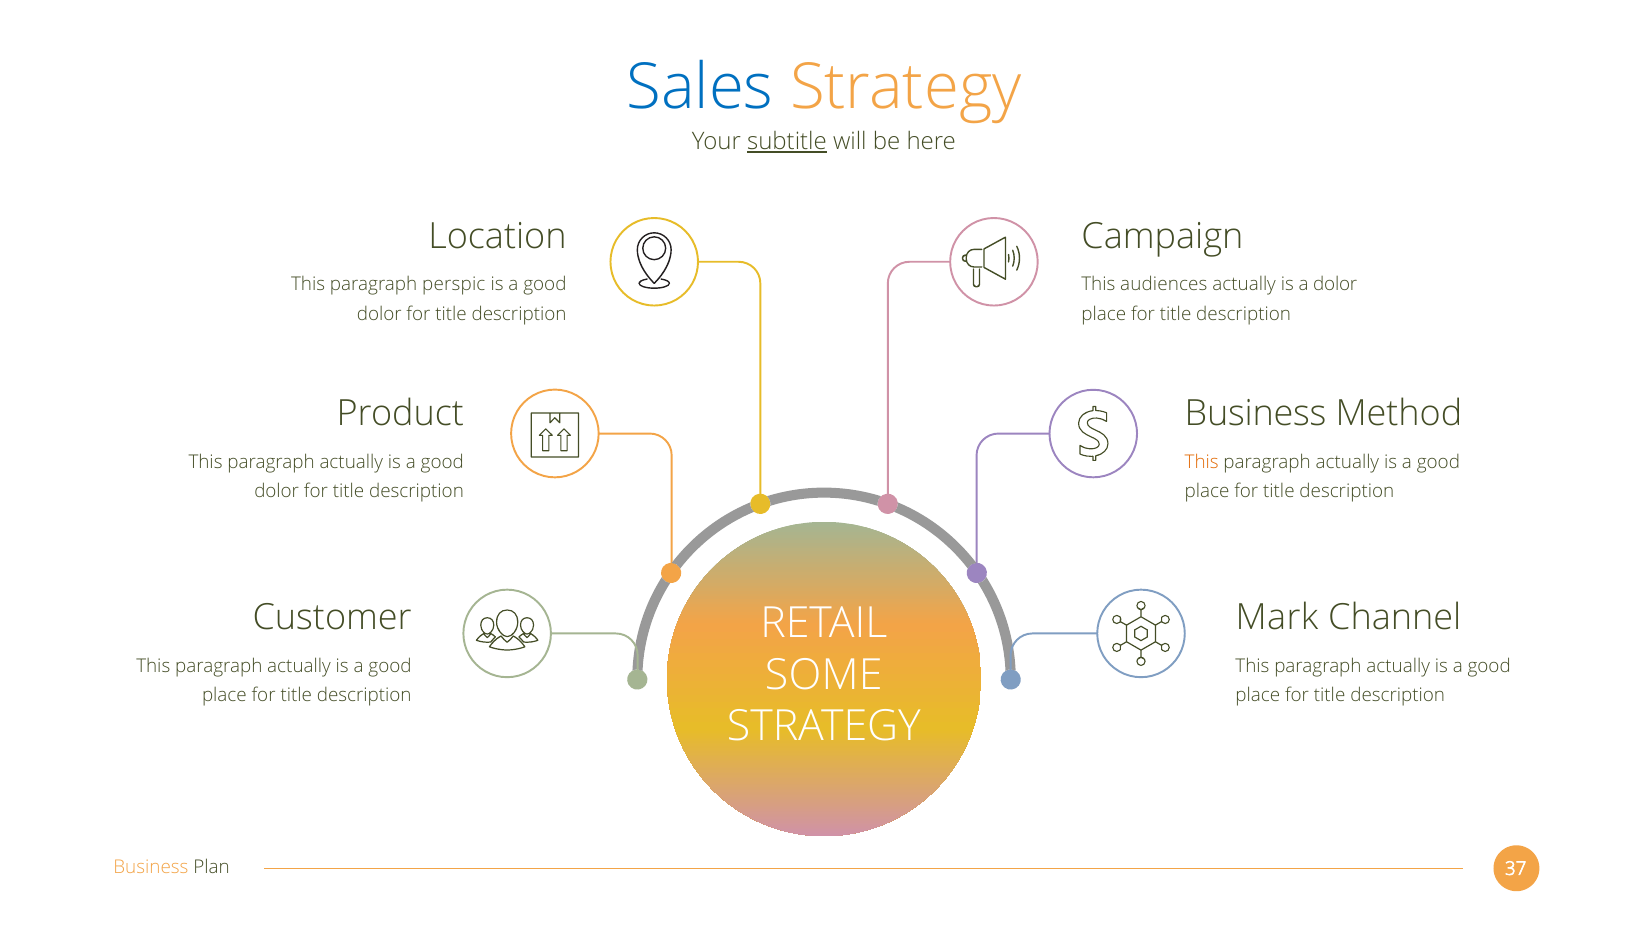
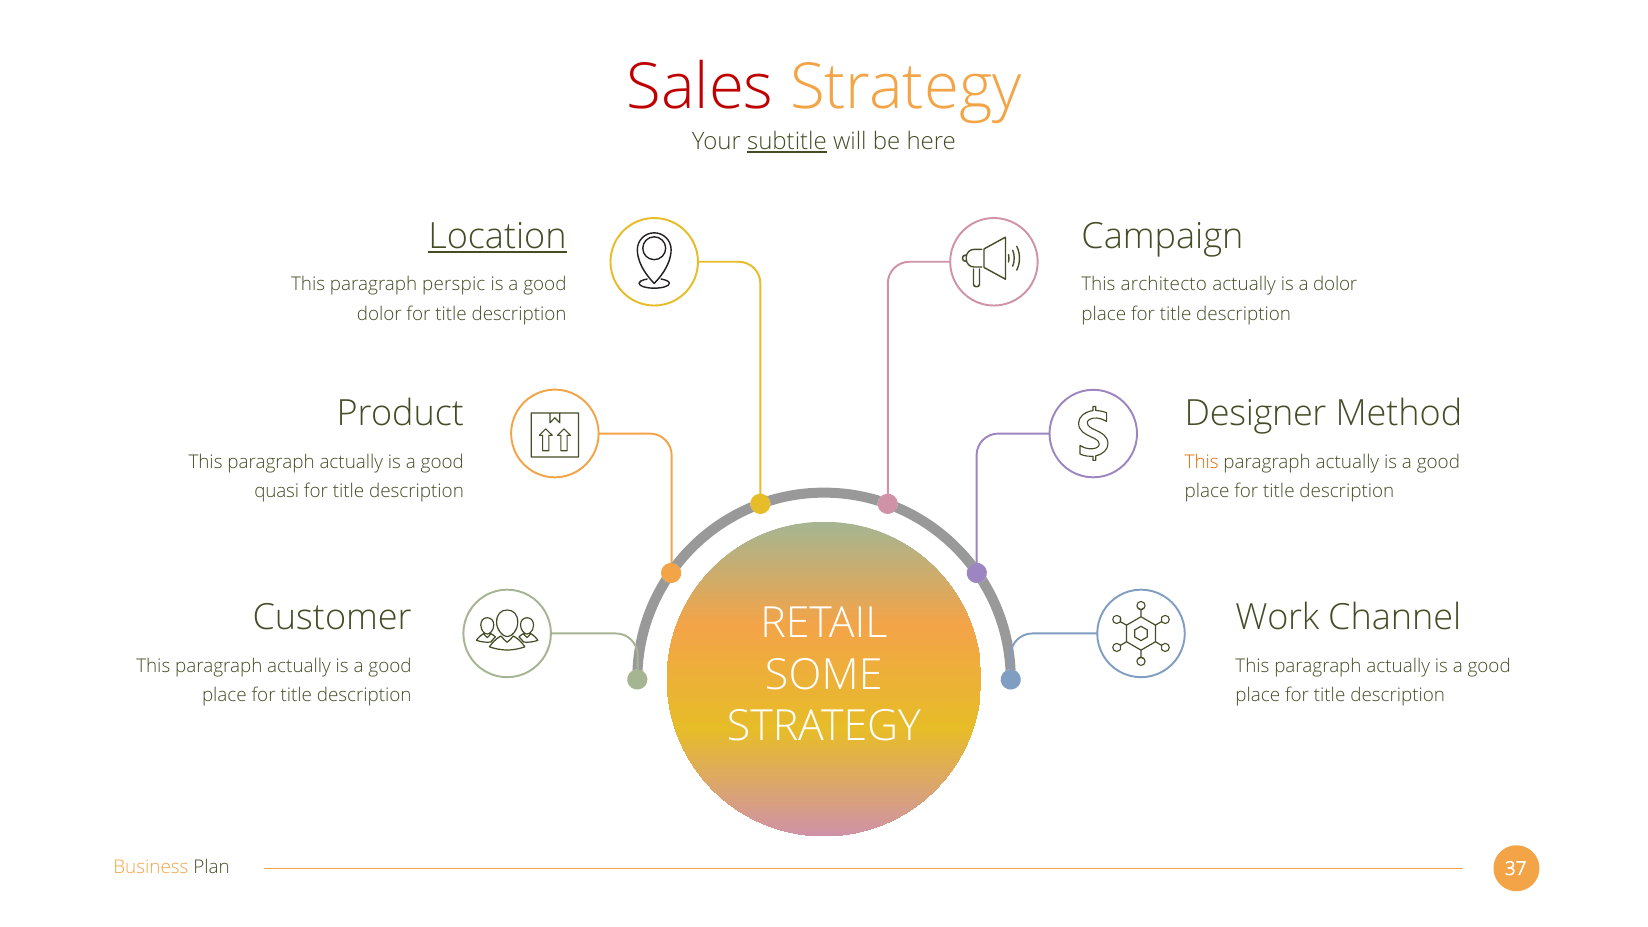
Sales colour: blue -> red (700, 87)
Location underline: none -> present (497, 237)
audiences: audiences -> architecto (1164, 284)
Business: Business -> Designer (1256, 414)
dolor: dolor -> quasi (277, 491)
Mark: Mark -> Work (1277, 618)
